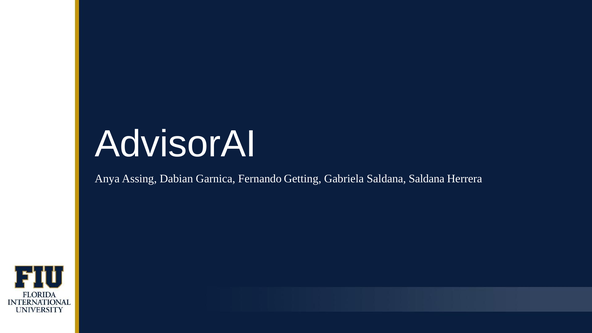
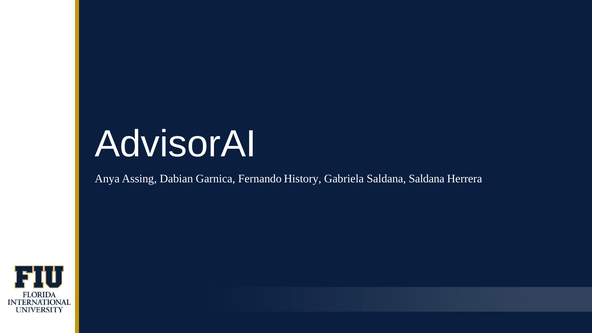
Getting: Getting -> History (303, 179)
